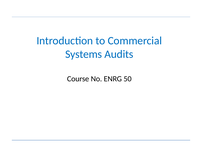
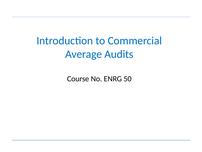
Systems: Systems -> Average (84, 54)
